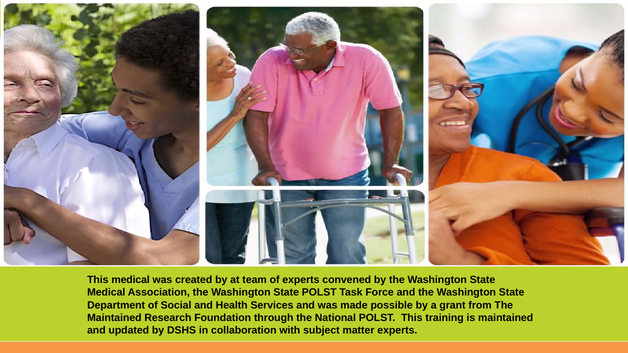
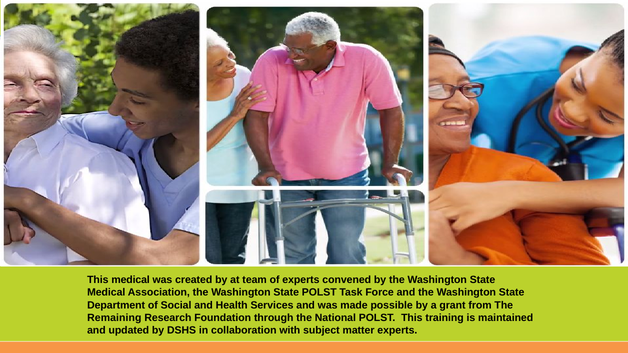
Maintained: Maintained -> Remaining (114, 318)
